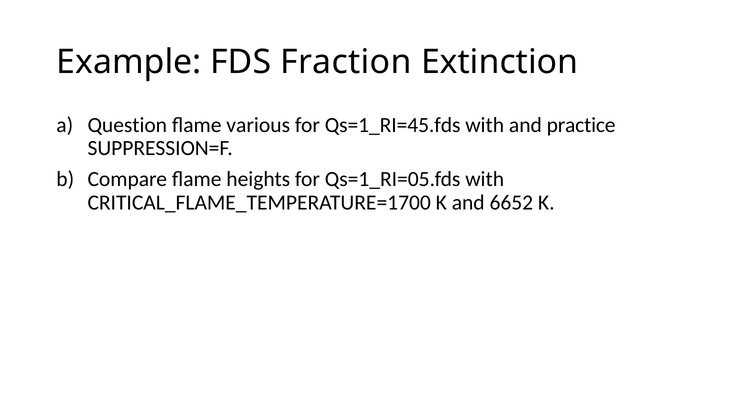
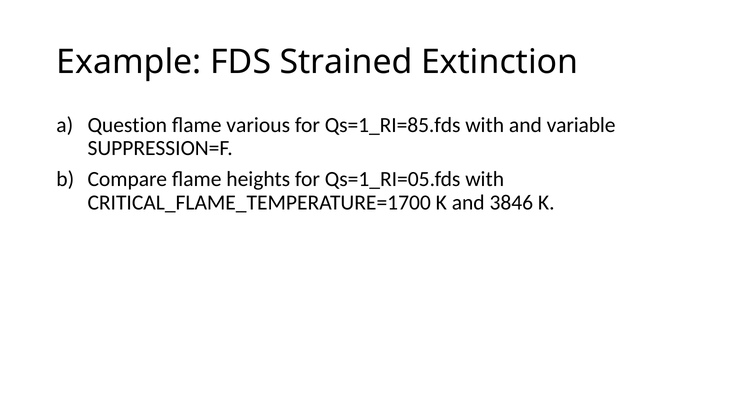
Fraction: Fraction -> Strained (346, 62)
Qs=1_RI=45.fds: Qs=1_RI=45.fds -> Qs=1_RI=85.fds (393, 125)
practice: practice -> variable (581, 125)
6652: 6652 -> 3846 (511, 202)
